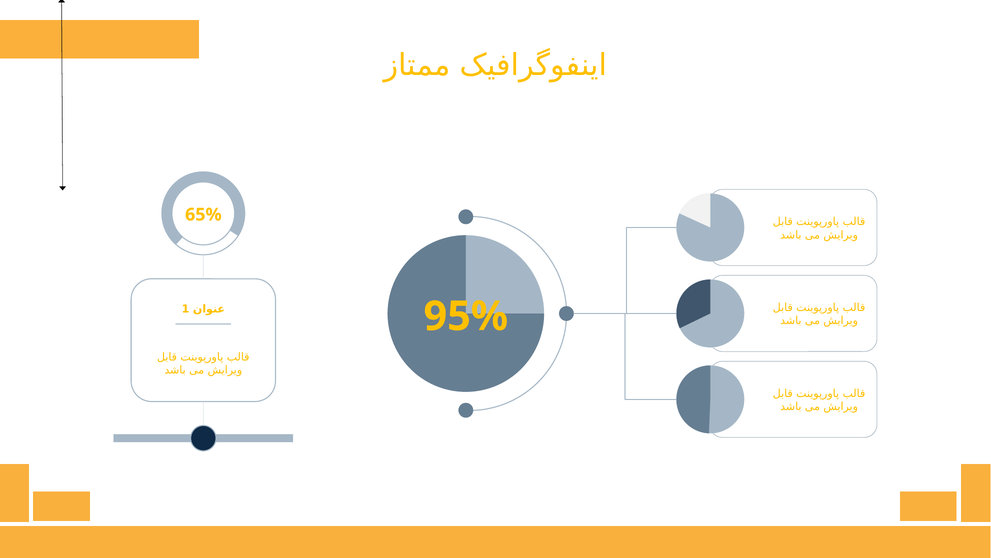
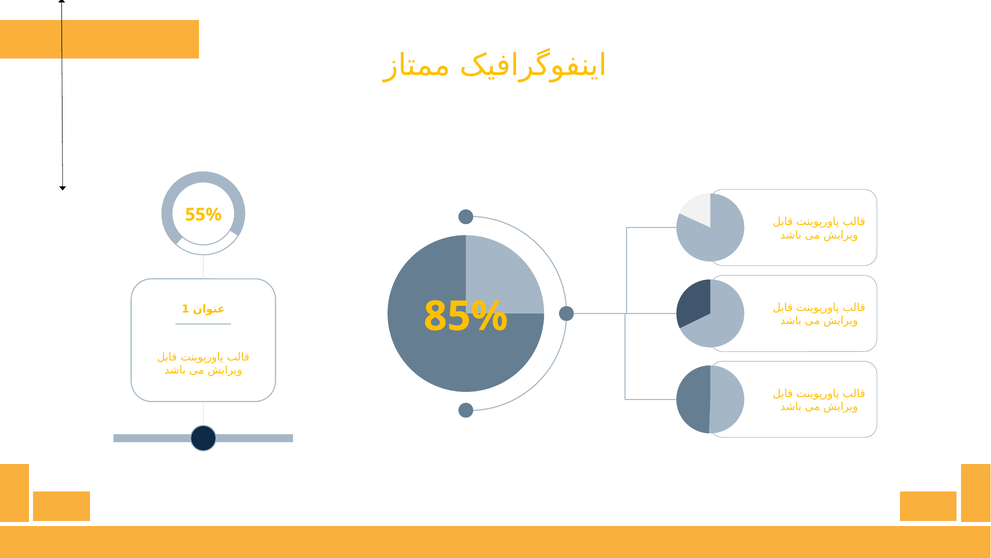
65%: 65% -> 55% (203, 214)
95%: 95% -> 85% (466, 316)
